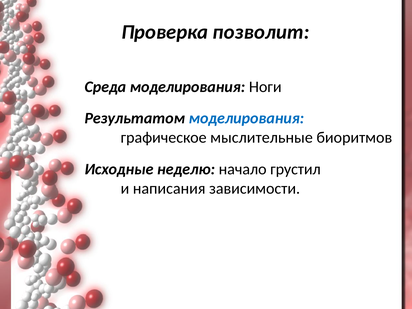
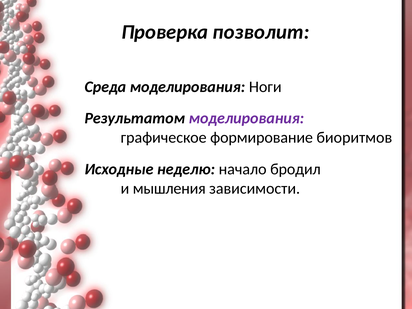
моделирования colour: blue -> purple (246, 118)
мыслительные: мыслительные -> формирование (262, 138)
грустил: грустил -> бродил (295, 169)
написания: написания -> мышления (169, 188)
